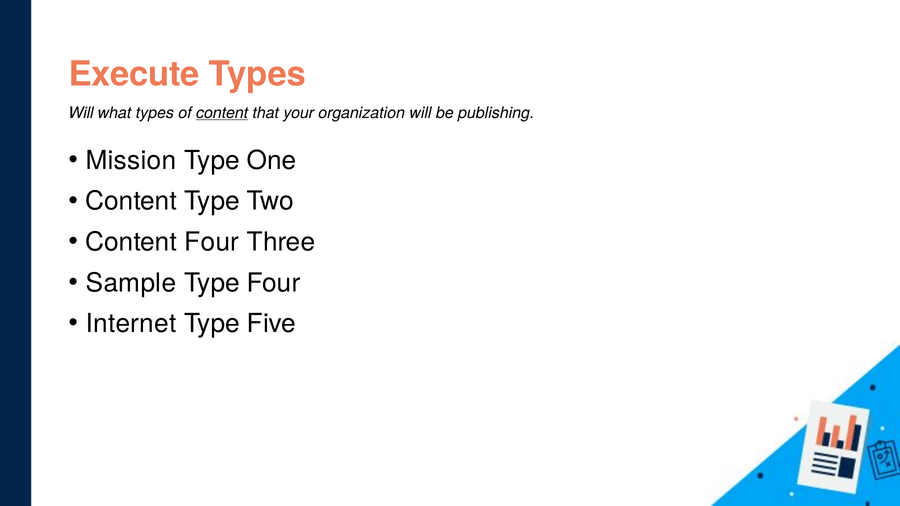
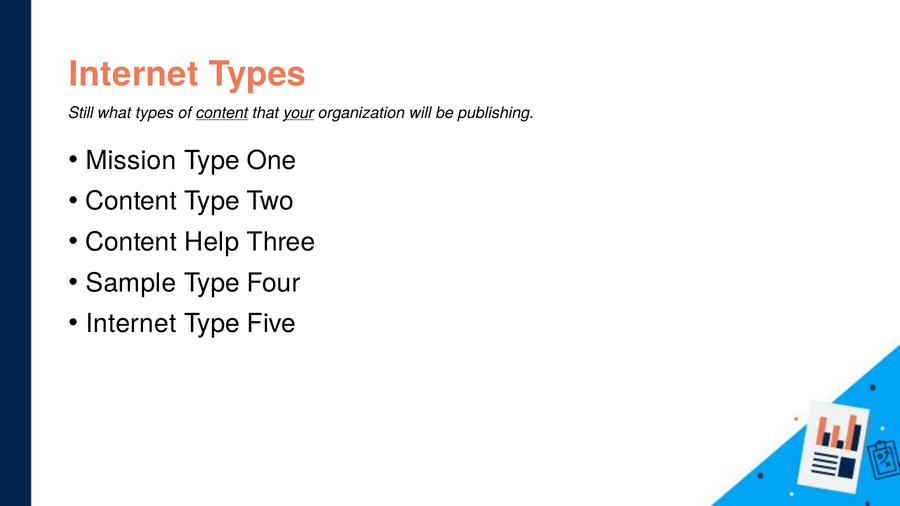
Execute: Execute -> Internet (134, 74)
Will: Will -> Still (81, 113)
your underline: none -> present (299, 113)
Content Four: Four -> Help (212, 242)
